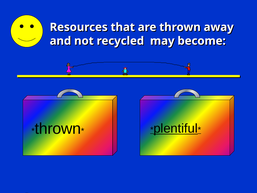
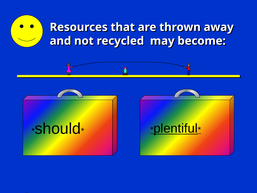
thrown: thrown -> should (58, 129)
